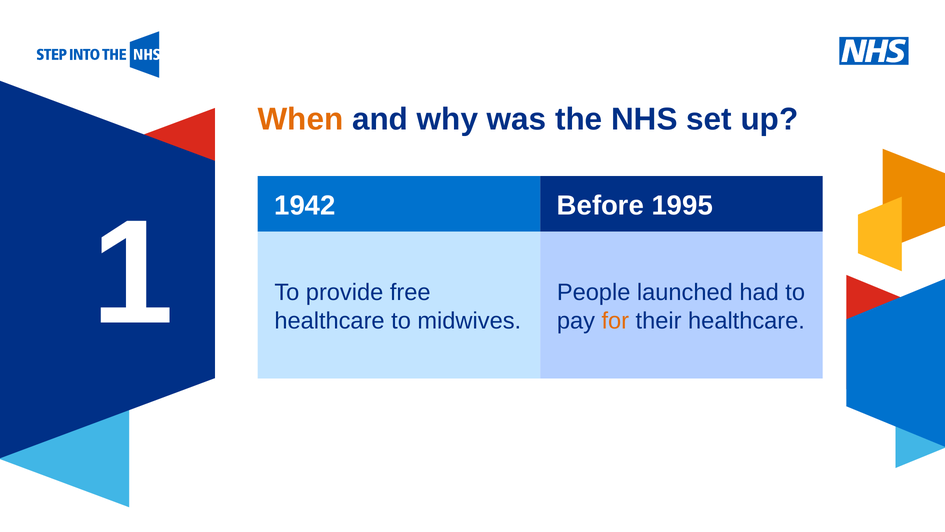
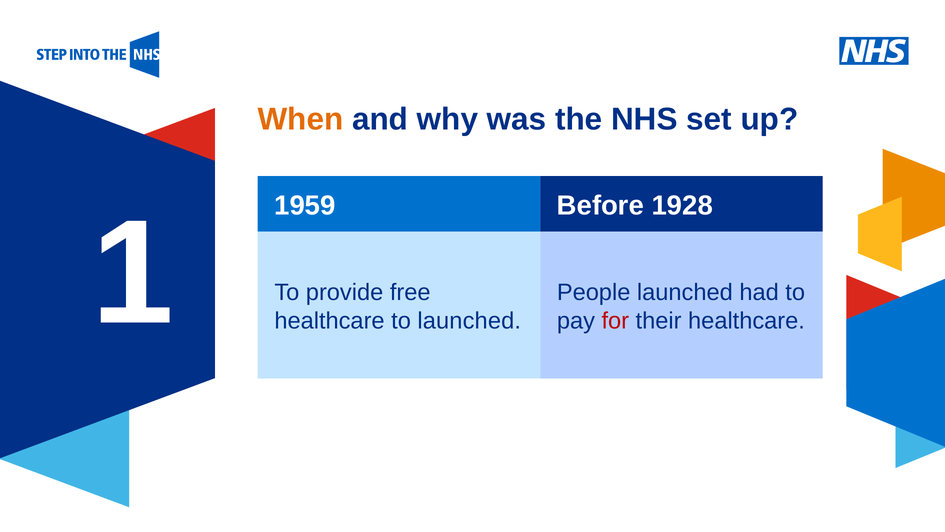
1942: 1942 -> 1959 (305, 206)
1995: 1995 -> 1928 (682, 206)
to midwives: midwives -> launched (469, 321)
for colour: orange -> red (615, 321)
